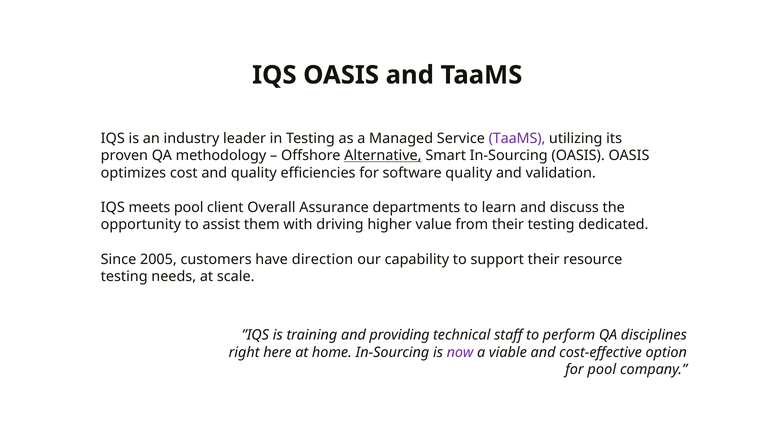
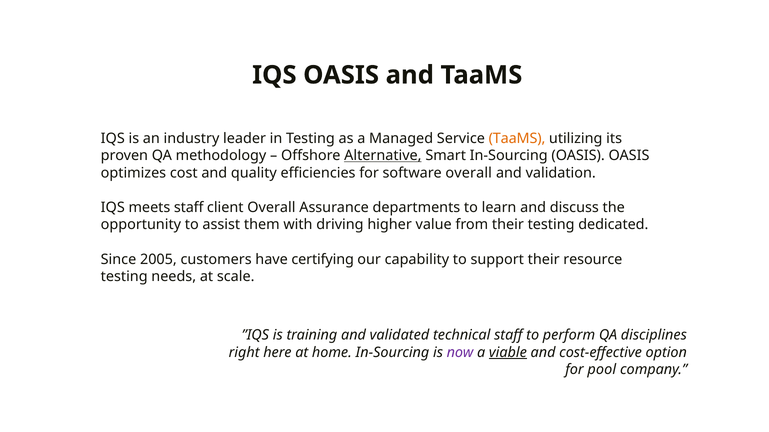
TaaMS colour: purple -> orange (517, 138)
software quality: quality -> overall (469, 173)
meets pool: pool -> staff (189, 208)
direction: direction -> certifying (323, 260)
providing: providing -> validated (399, 336)
viable underline: none -> present (508, 353)
